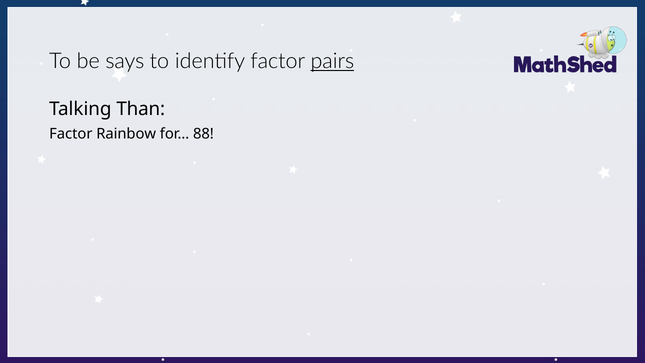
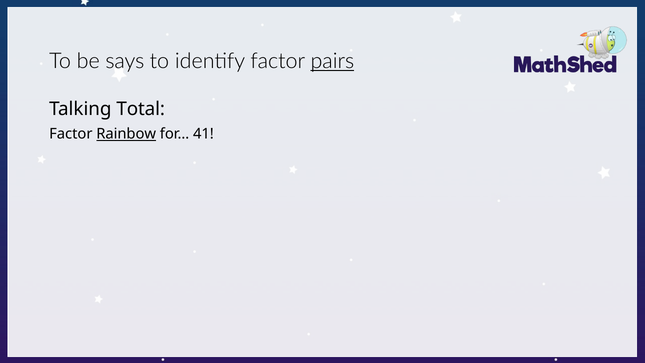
Than: Than -> Total (141, 109)
Rainbow underline: none -> present (126, 134)
88: 88 -> 41 (203, 134)
